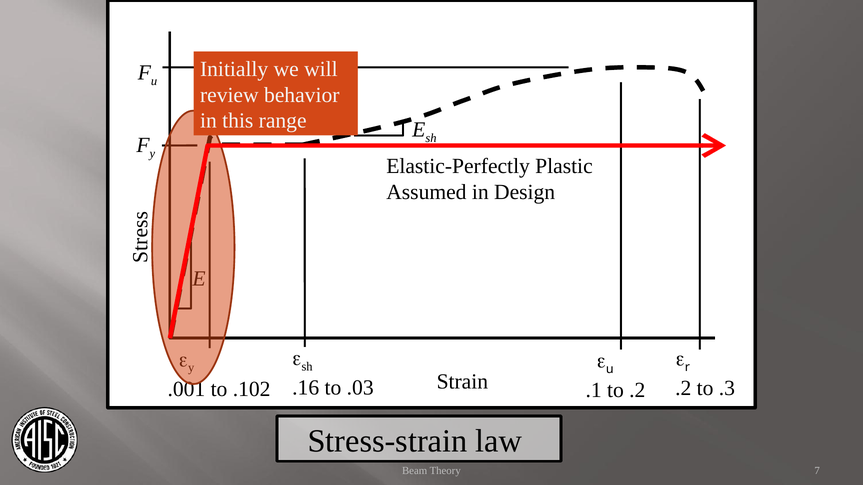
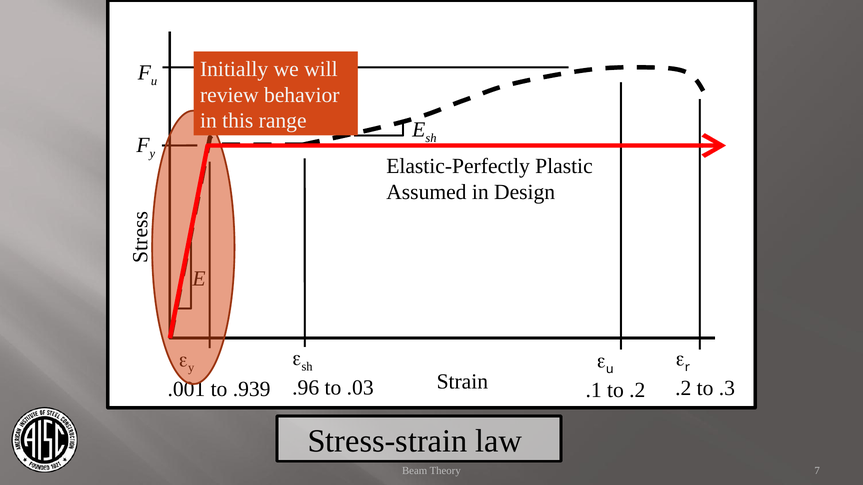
.16: .16 -> .96 (306, 388)
.102: .102 -> .939 (252, 389)
